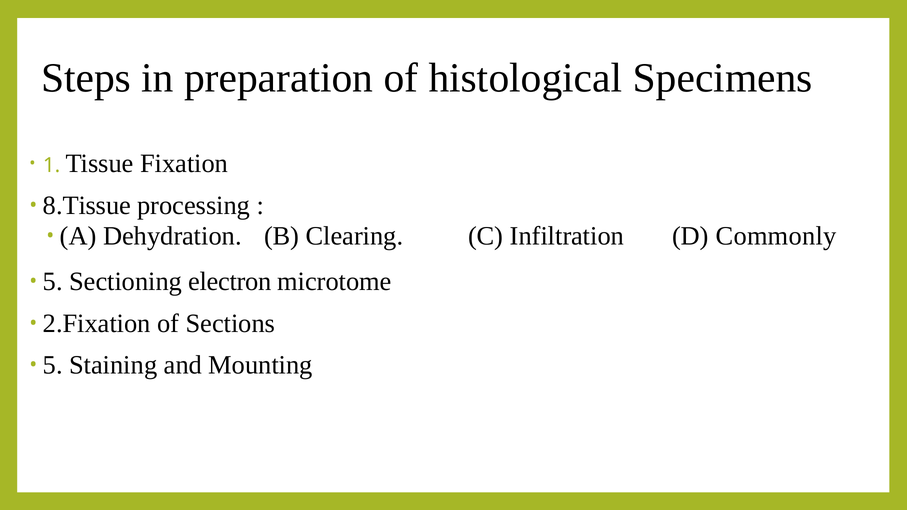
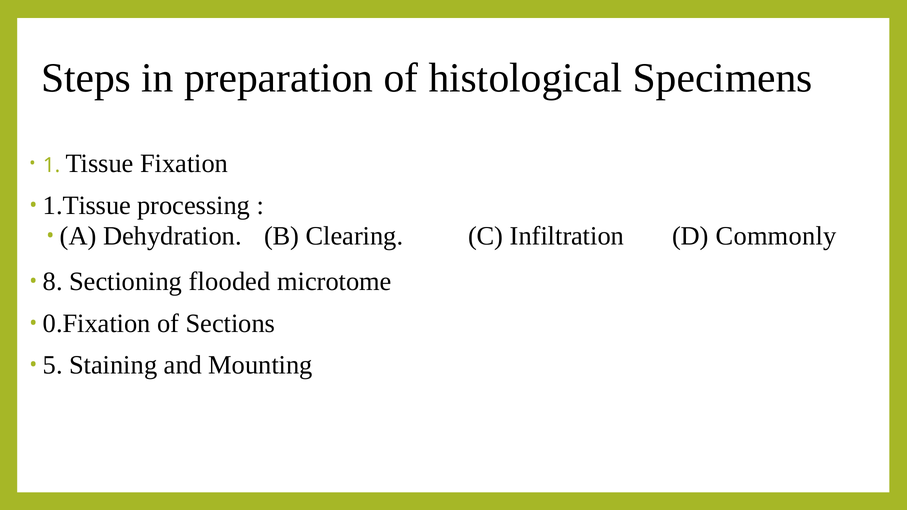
8.Tissue: 8.Tissue -> 1.Tissue (87, 206)
5: 5 -> 8 (53, 282)
electron: electron -> flooded (230, 282)
2.Fixation: 2.Fixation -> 0.Fixation (97, 323)
